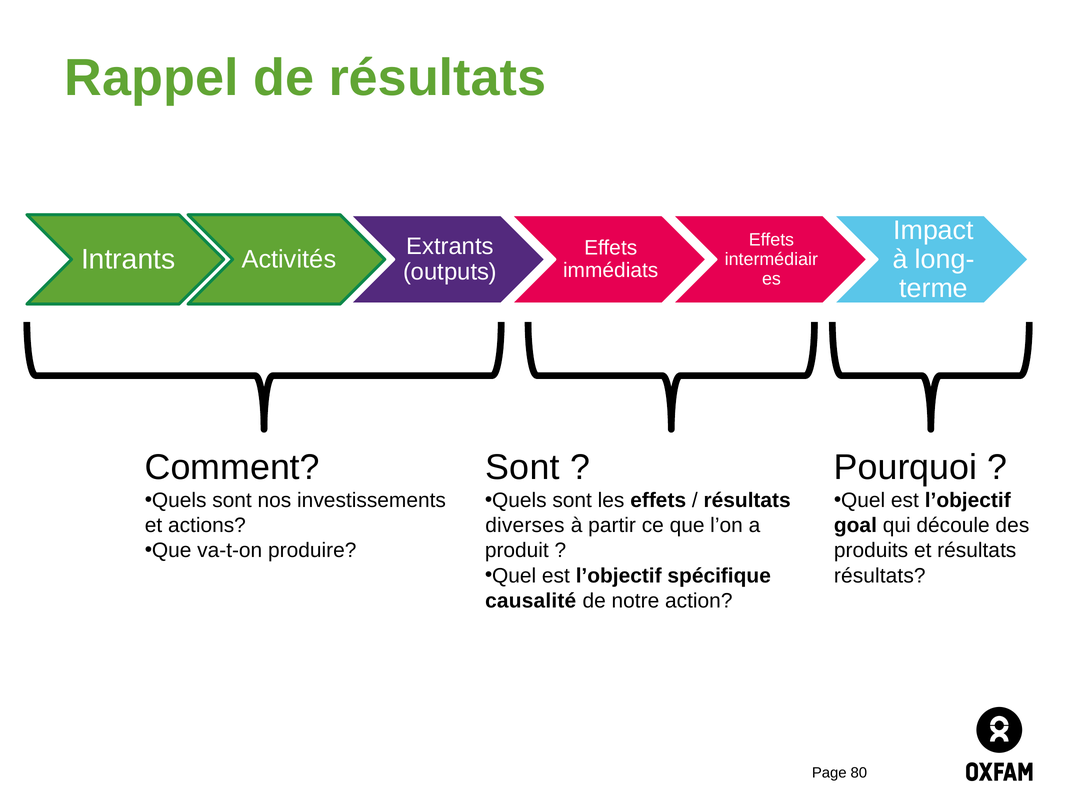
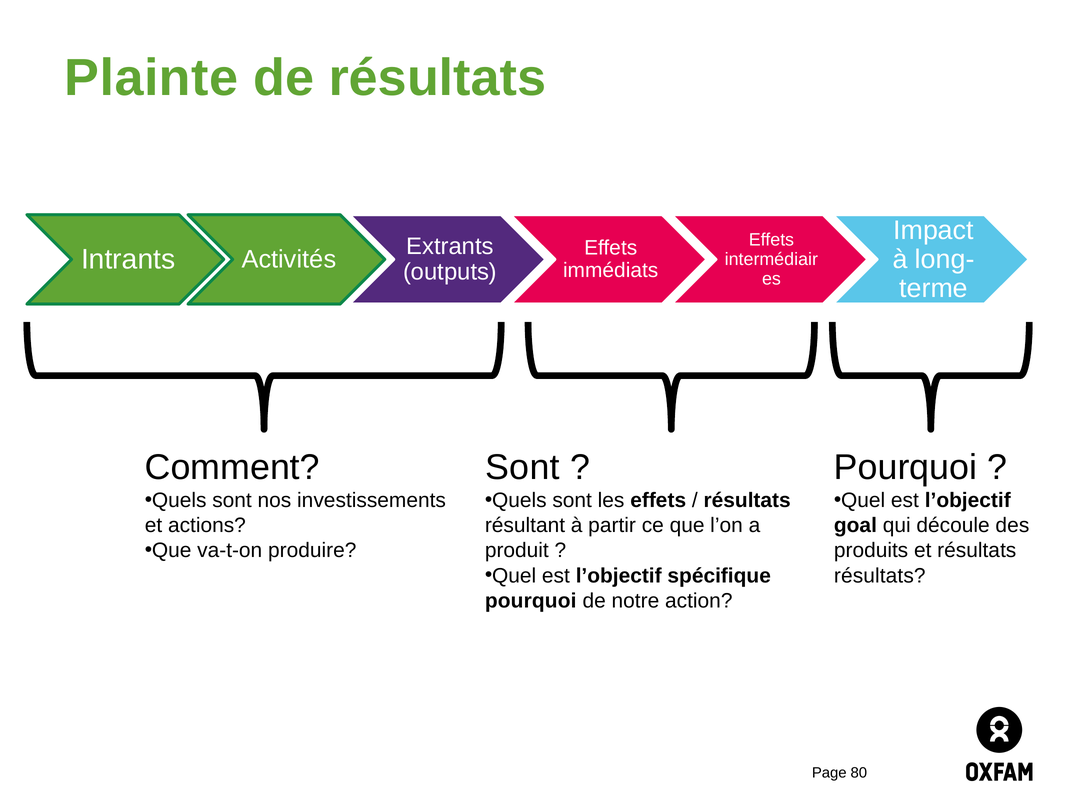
Rappel: Rappel -> Plainte (151, 78)
diverses: diverses -> résultant (525, 526)
causalité: causalité -> pourquoi (531, 601)
